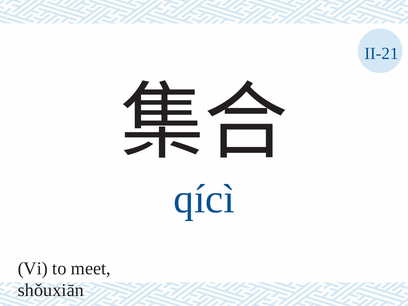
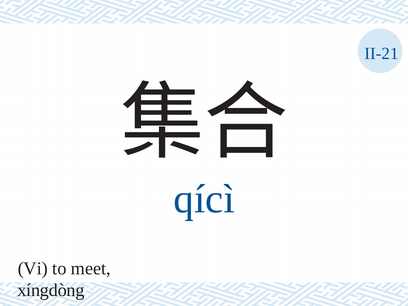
shǒuxiān: shǒuxiān -> xíngdòng (51, 290)
